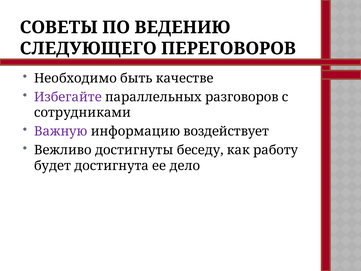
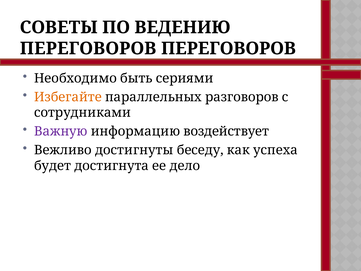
СЛЕДУЮЩЕГО: СЛЕДУЮЩЕГО -> ПЕРЕГОВОРОВ (88, 48)
качестве: качестве -> сериями (185, 78)
Избегайте colour: purple -> orange (68, 97)
работу: работу -> успеха (276, 150)
